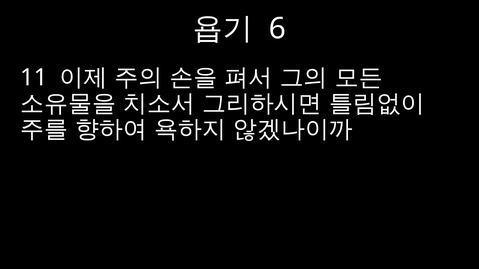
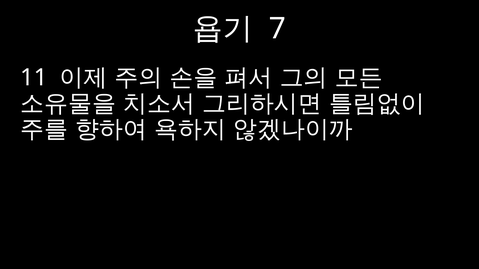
6: 6 -> 7 (277, 29)
